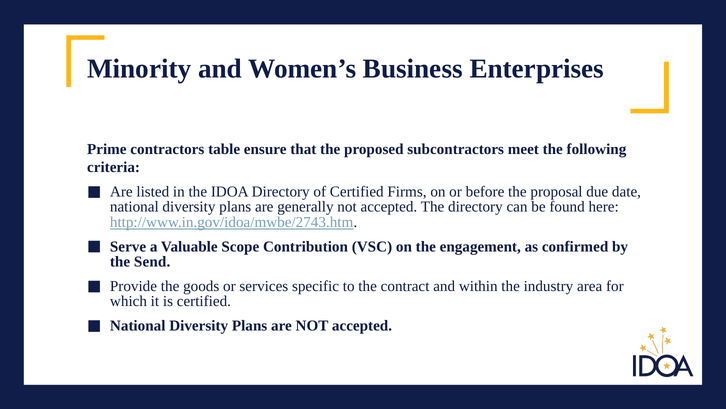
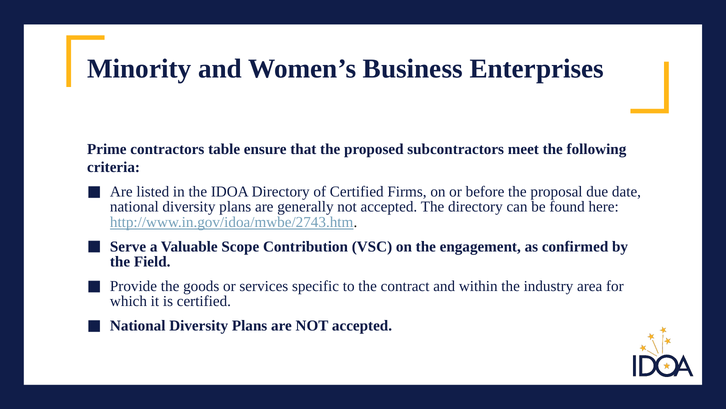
Send: Send -> Field (152, 261)
